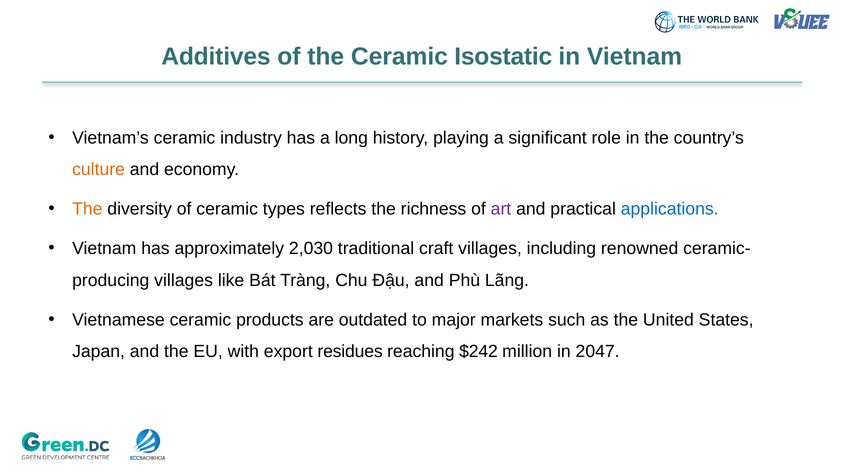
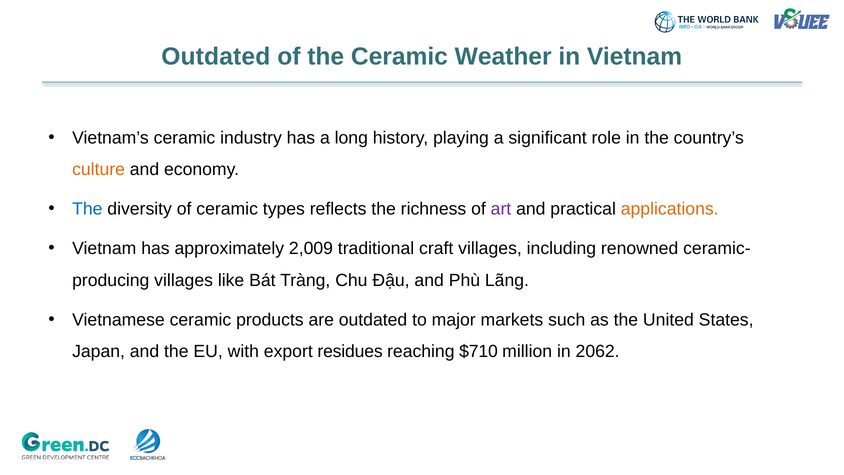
Additives: Additives -> Outdated (216, 57)
Isostatic: Isostatic -> Weather (503, 57)
The colour: orange -> blue (87, 209)
applications colour: blue -> orange (670, 209)
2,030: 2,030 -> 2,009 (311, 249)
$242: $242 -> $710 (479, 351)
2047: 2047 -> 2062 (598, 351)
